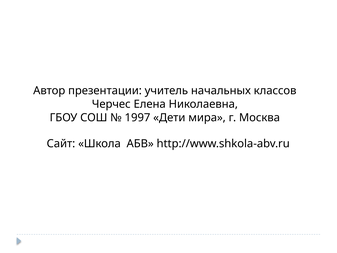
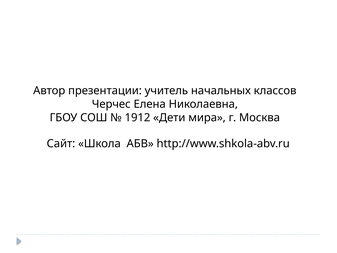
1997: 1997 -> 1912 (138, 117)
